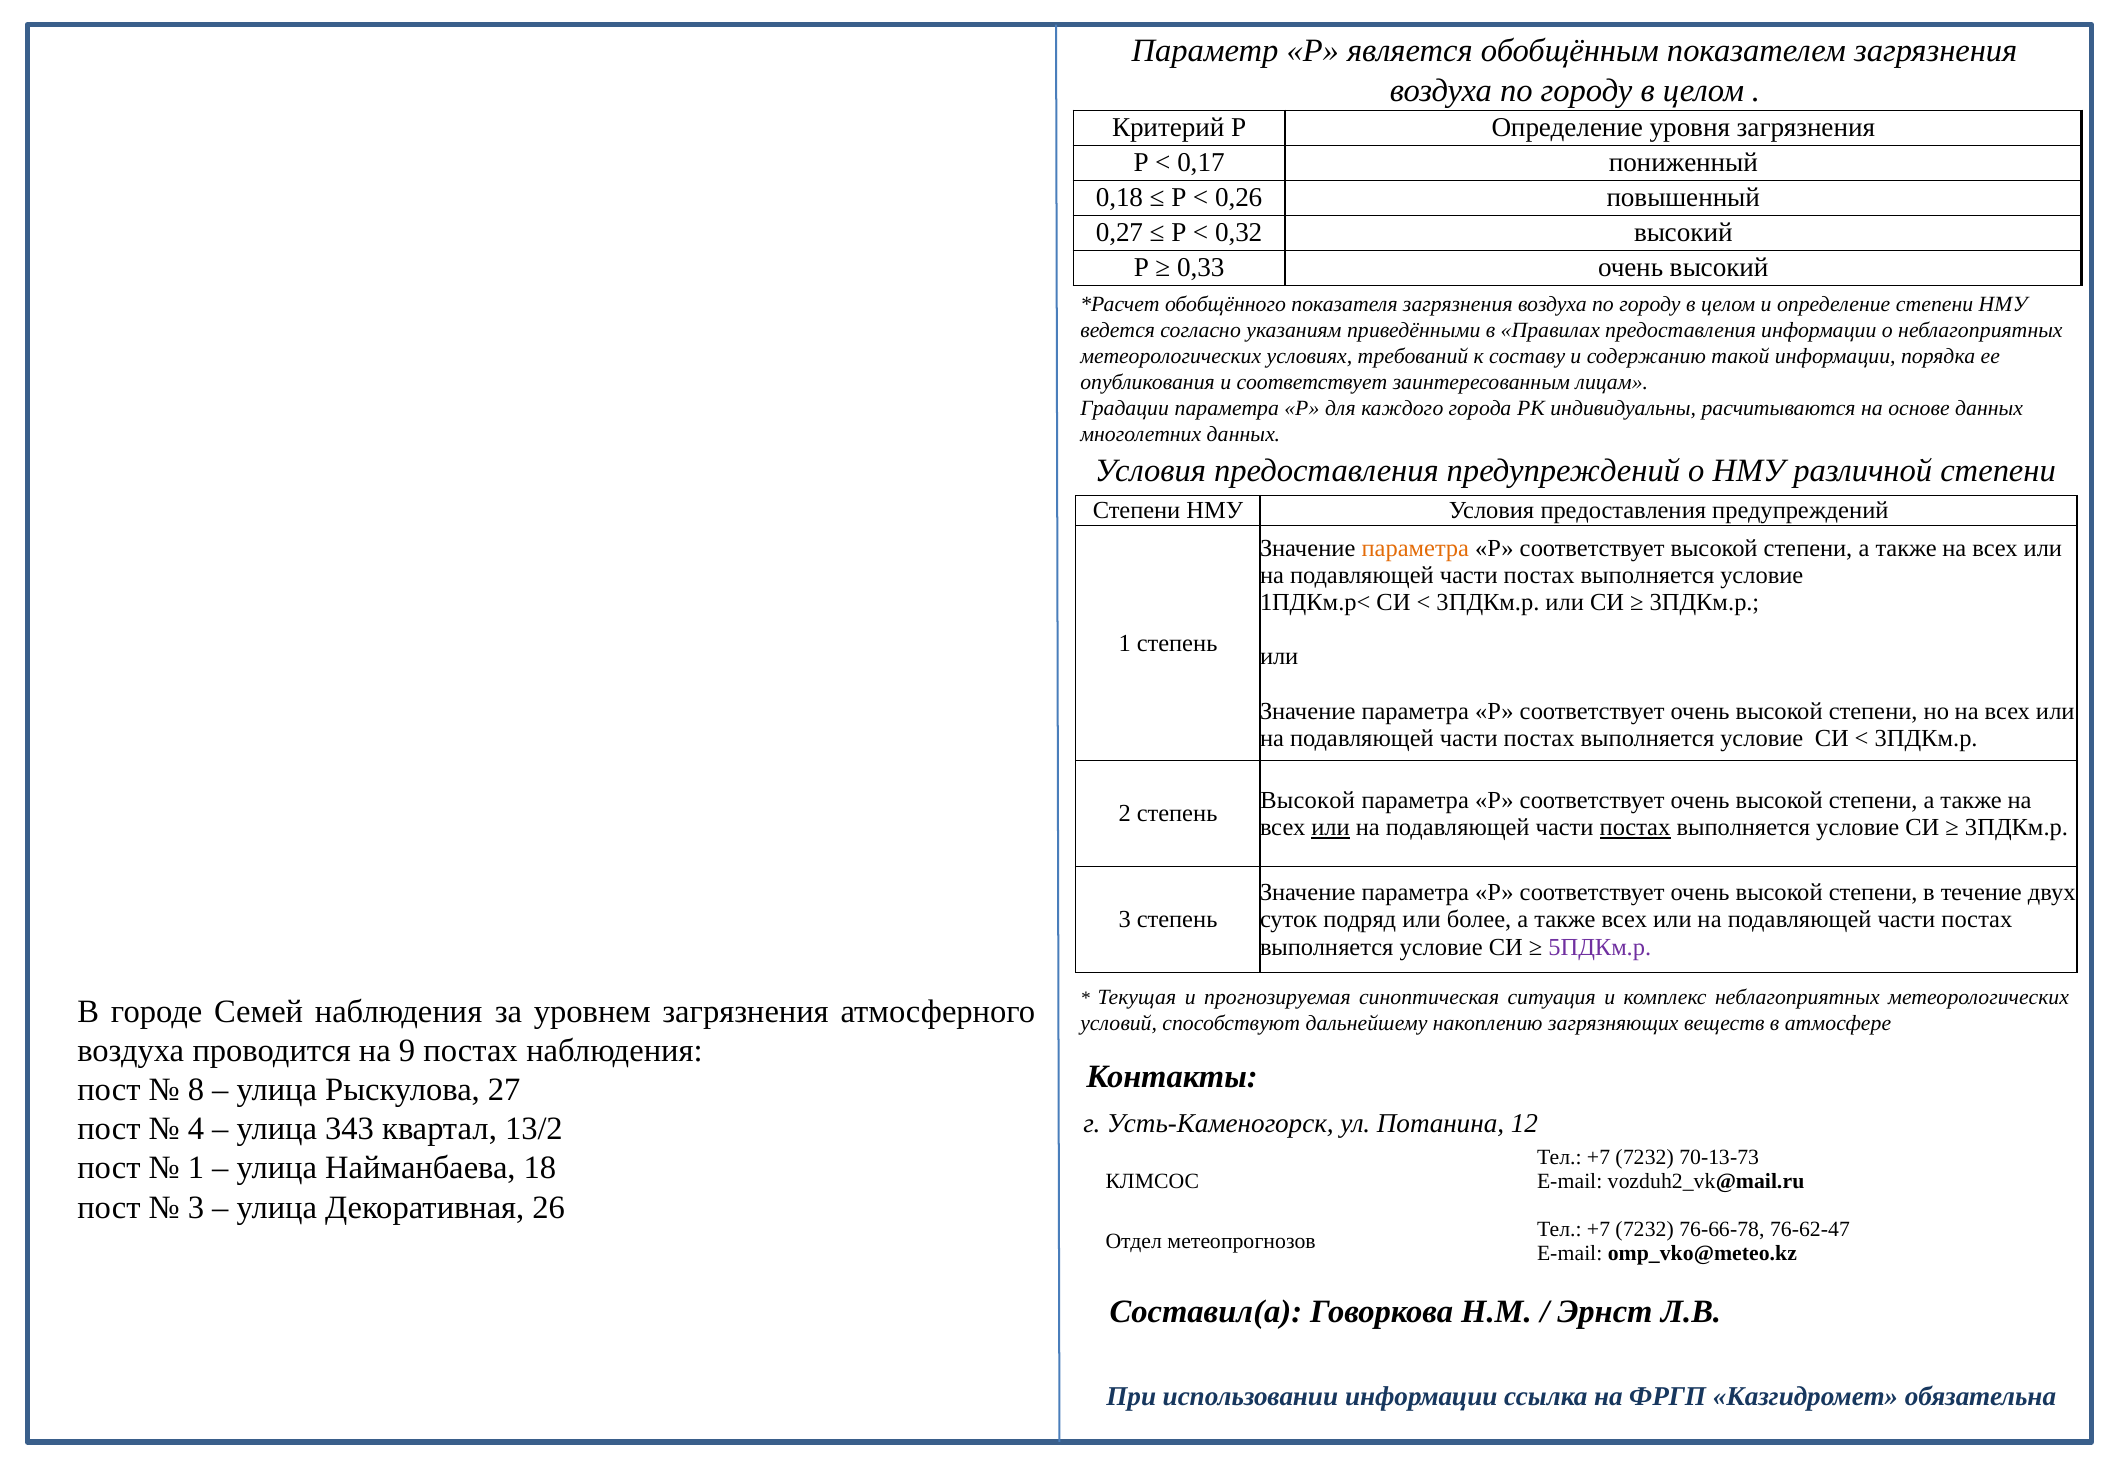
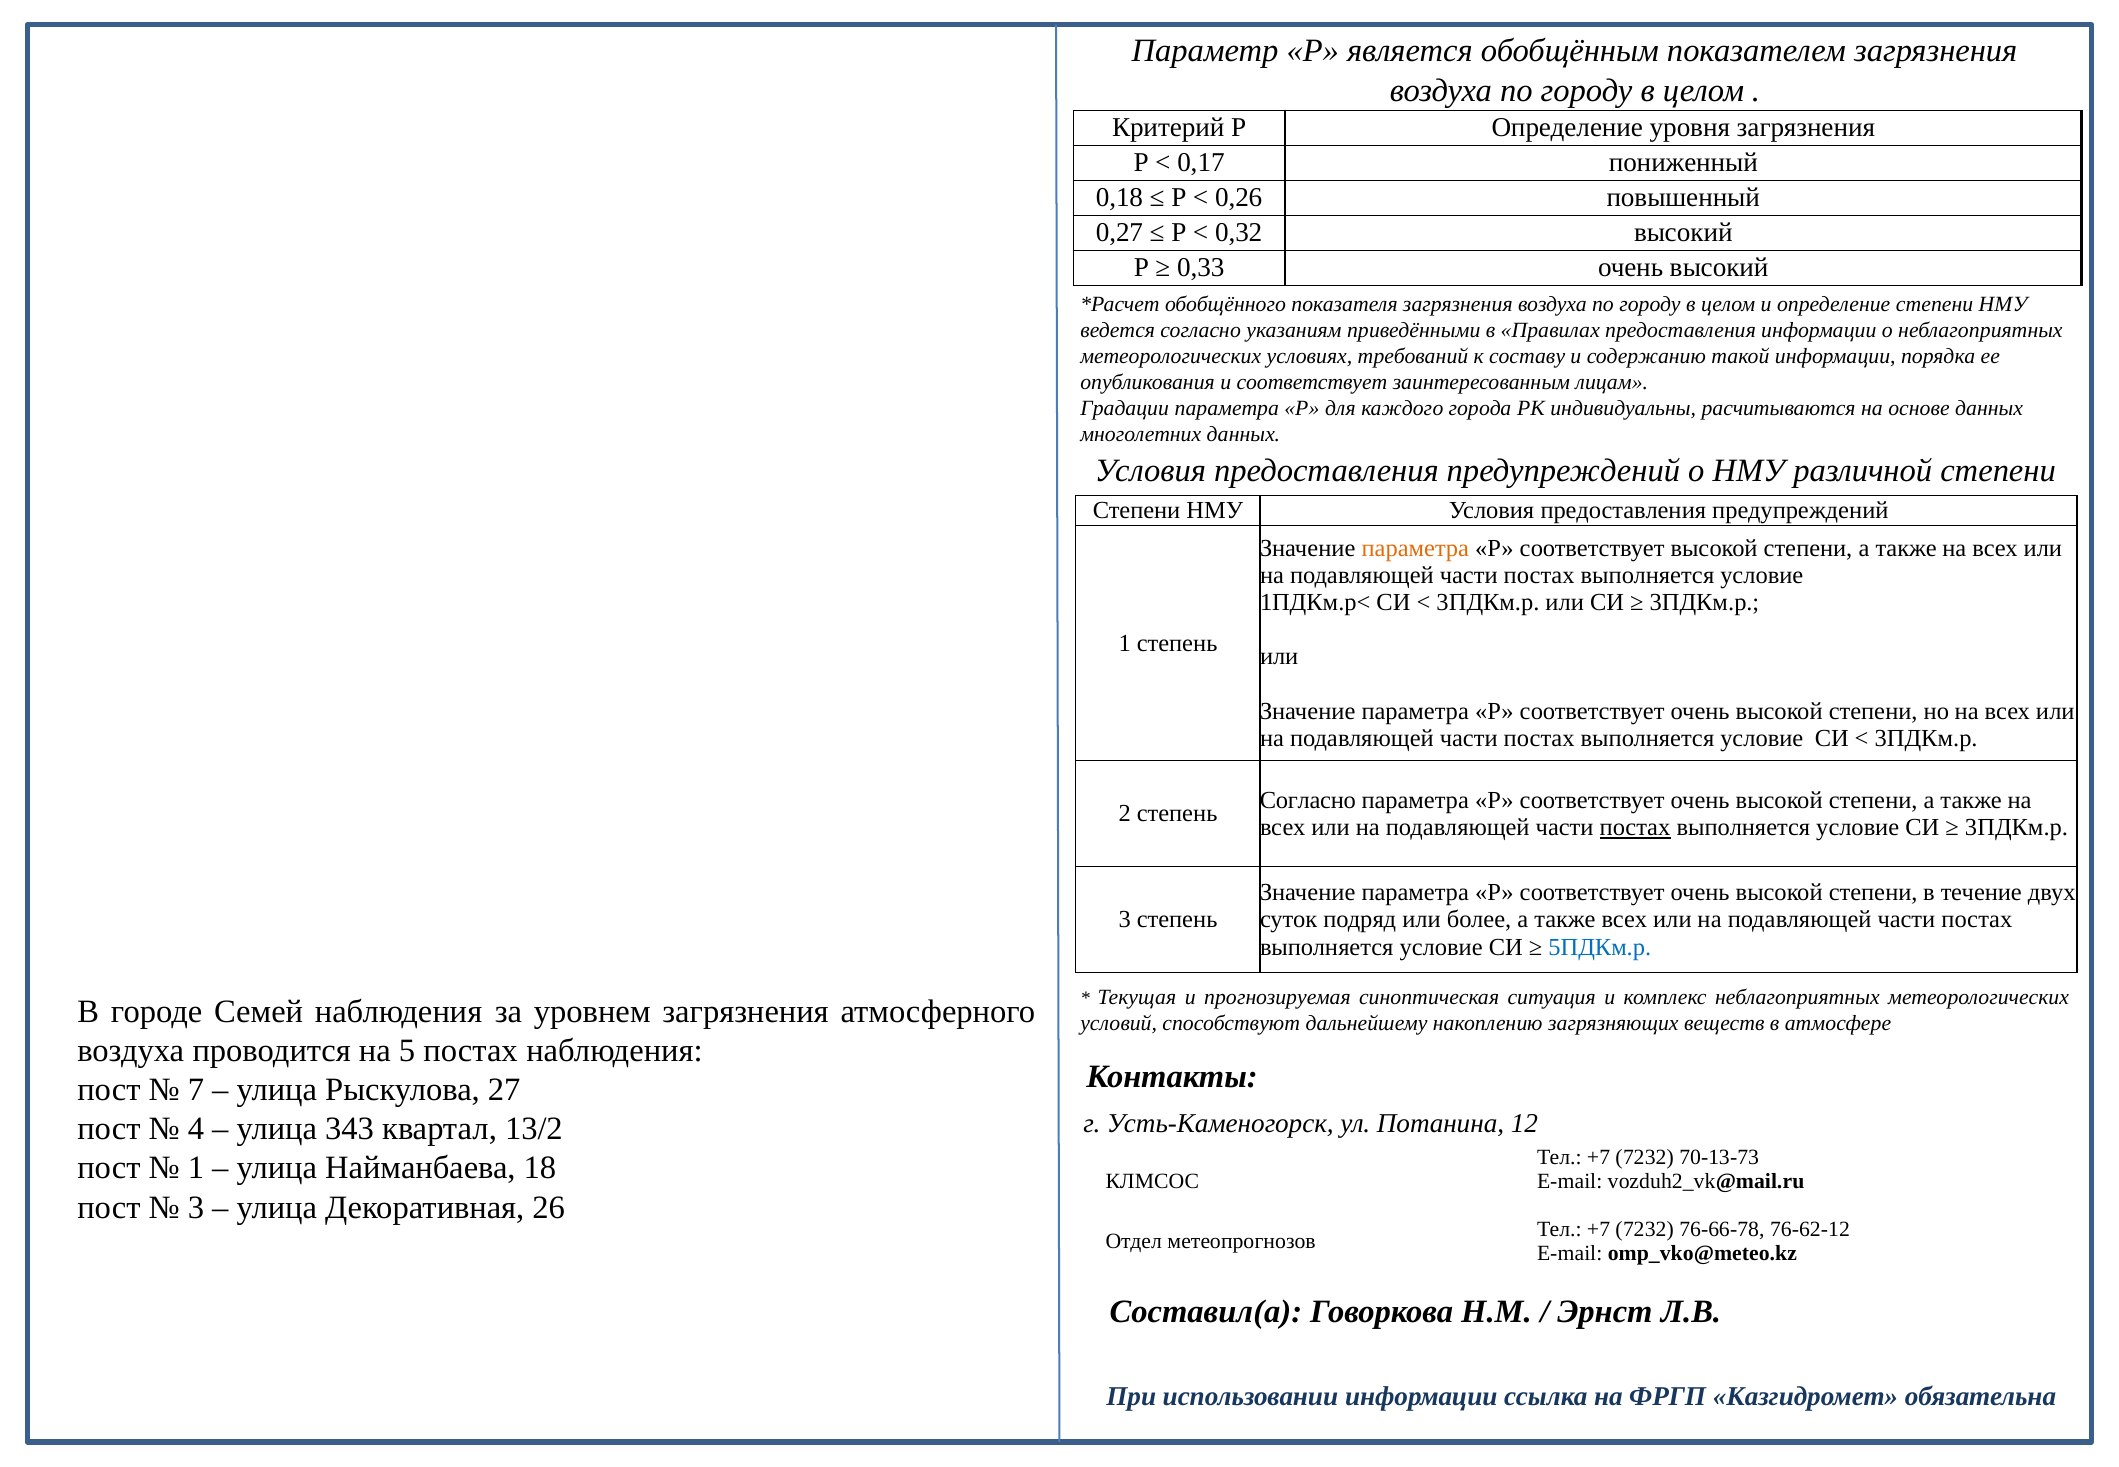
Высокой: Высокой -> Согласно (1308, 800)
или underline: present -> none (1331, 827)
5ПДКм.р colour: purple -> blue (1600, 947)
9: 9 -> 5 (407, 1051)
8: 8 -> 7 (196, 1090)
76-62-47: 76-62-47 -> 76-62-12 (1810, 1229)
